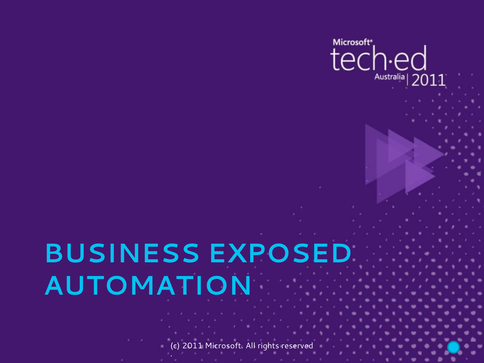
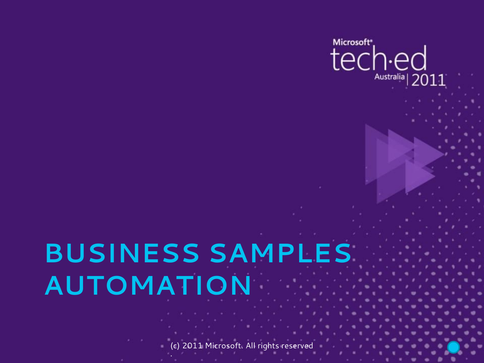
EXPOSED: EXPOSED -> SAMPLES (280, 254)
